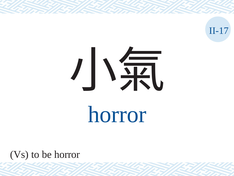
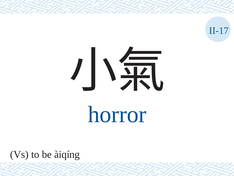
be horror: horror -> àiqíng (67, 154)
